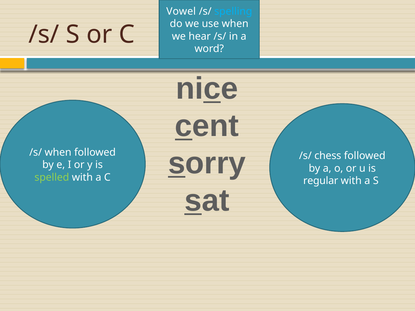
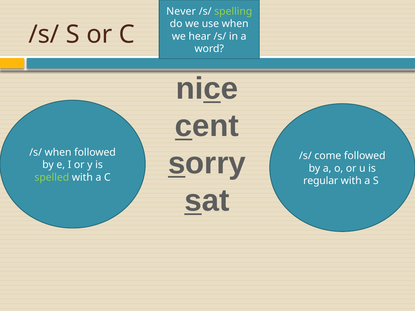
Vowel: Vowel -> Never (181, 11)
spelling colour: light blue -> light green (233, 11)
chess: chess -> come (328, 156)
